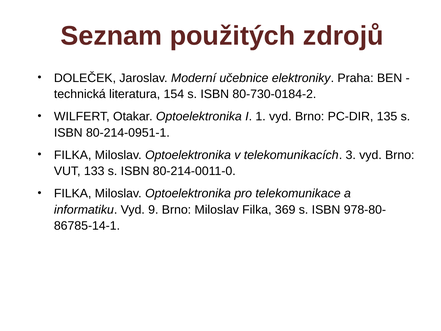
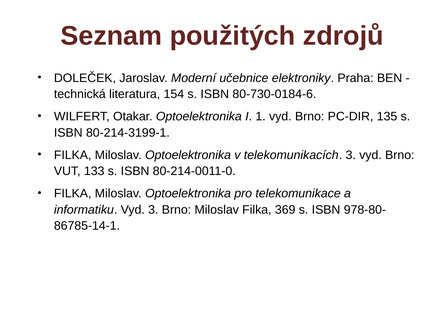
80-730-0184-2: 80-730-0184-2 -> 80-730-0184-6 (274, 94)
80-214-0951-1: 80-214-0951-1 -> 80-214-3199-1 (128, 133)
Vyd 9: 9 -> 3 (153, 210)
